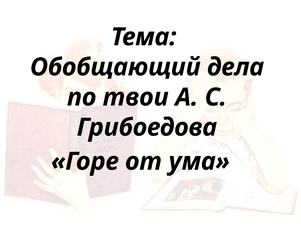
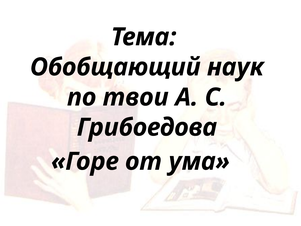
дела: дела -> наук (235, 67)
